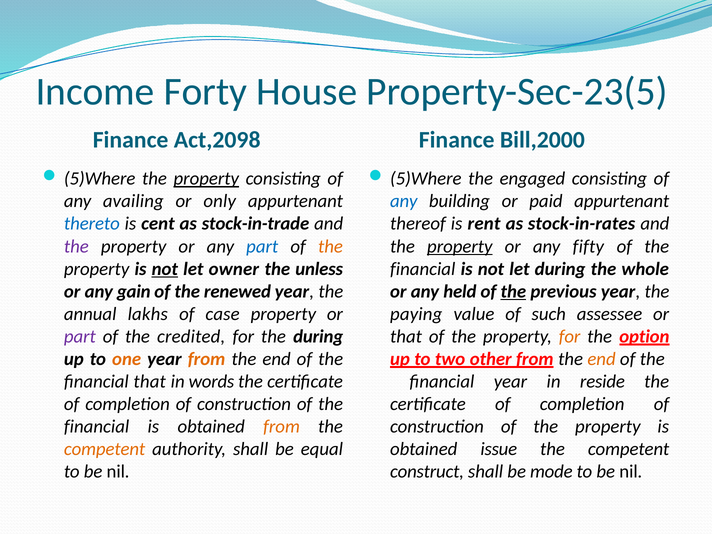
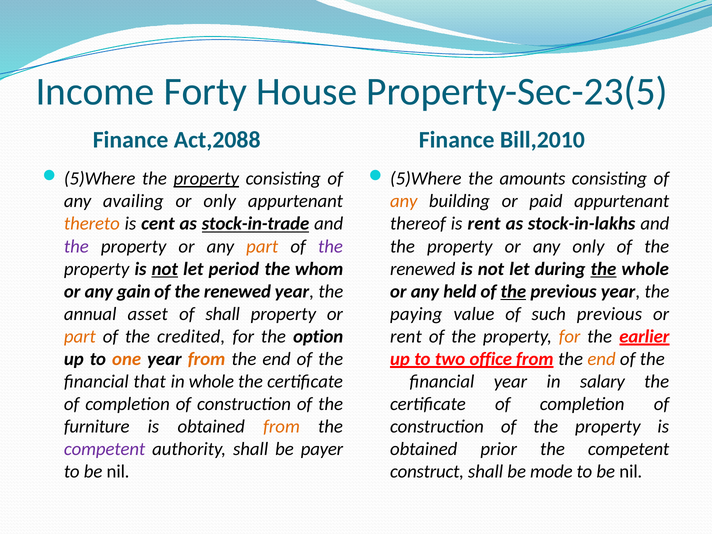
Act,2098: Act,2098 -> Act,2088 (217, 140)
Bill,2000: Bill,2000 -> Bill,2010 (542, 140)
engaged: engaged -> amounts (533, 179)
any colour: blue -> orange (404, 201)
thereto colour: blue -> orange (92, 224)
stock-in-trade underline: none -> present (256, 224)
stock-in-rates: stock-in-rates -> stock-in-lakhs (582, 224)
part colour: blue -> orange (262, 246)
the colour: orange -> purple (330, 246)
property underline: present -> none (460, 246)
any fifty: fifty -> only (588, 246)
owner: owner -> period (234, 269)
unless: unless -> whom (319, 269)
financial: financial -> renewed (423, 269)
the underline: none -> present (604, 269)
lakhs: lakhs -> asset (148, 314)
of case: case -> shall (223, 314)
such assessee: assessee -> previous (609, 314)
part colour: purple -> orange (80, 336)
the during: during -> option (318, 336)
that: that -> rent (406, 336)
option: option -> earlier (644, 336)
other: other -> office (491, 359)
in words: words -> whole (211, 382)
reside: reside -> salary (602, 382)
financial: financial -> furniture (97, 427)
competent colour: orange -> purple (105, 449)
equal: equal -> payer (322, 449)
issue: issue -> prior (499, 449)
